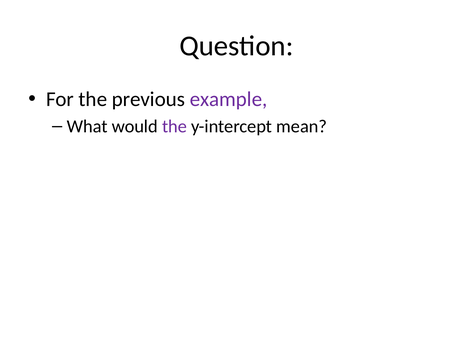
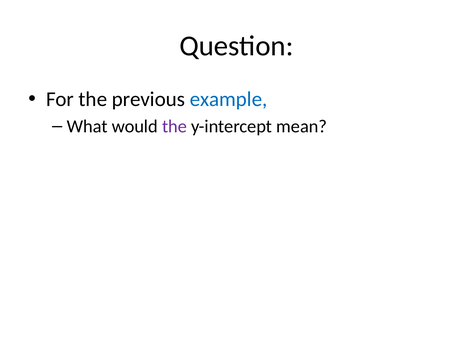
example colour: purple -> blue (229, 99)
